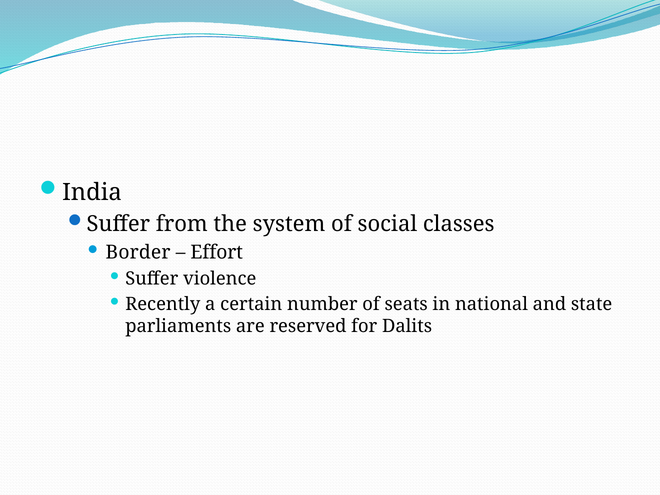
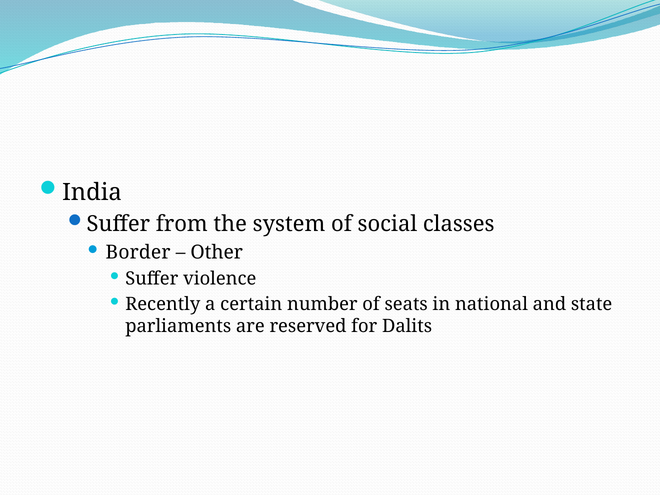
Effort: Effort -> Other (217, 252)
